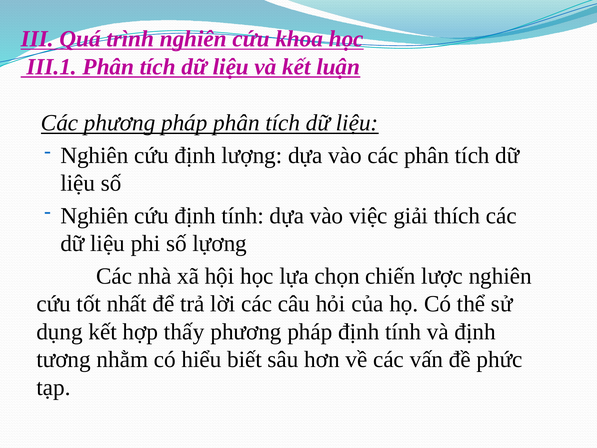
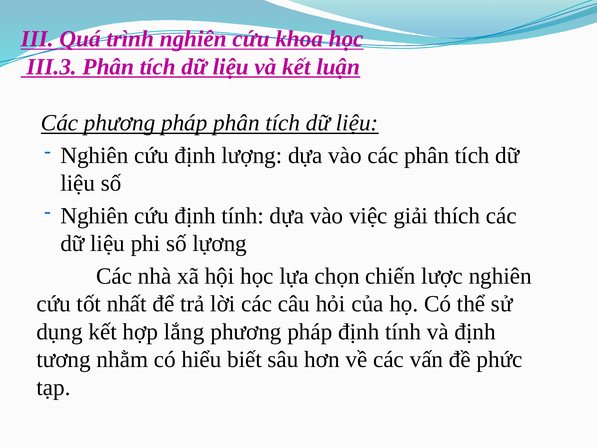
III.1: III.1 -> III.3 (52, 67)
thấy: thấy -> lắng (184, 332)
